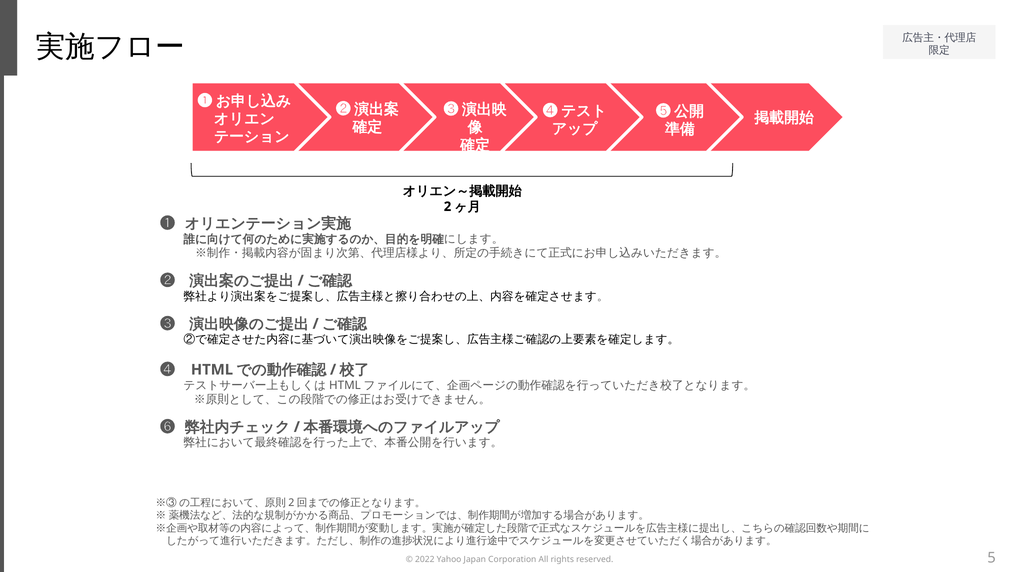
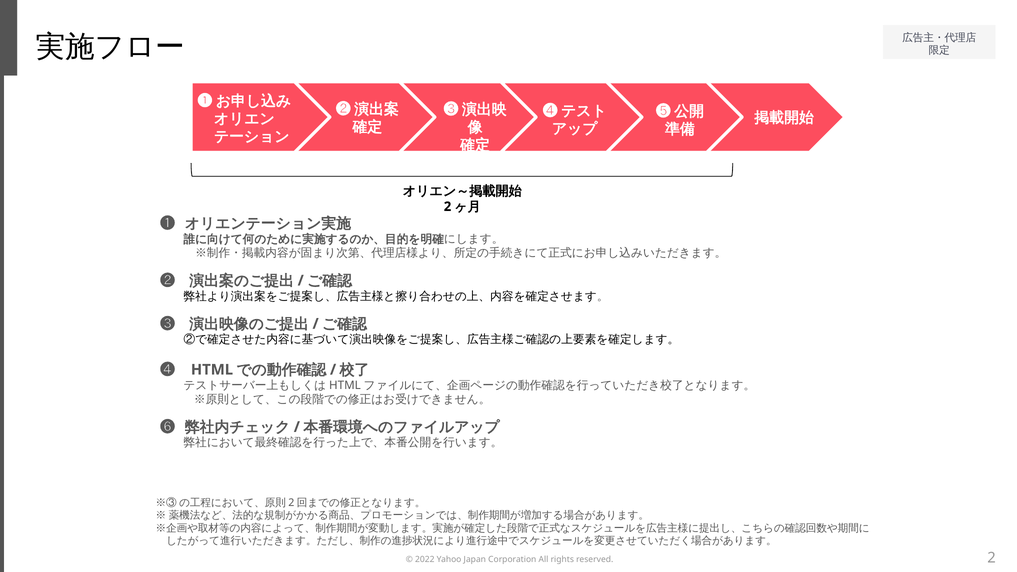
5: 5 -> 2 (992, 558)
